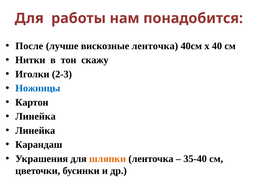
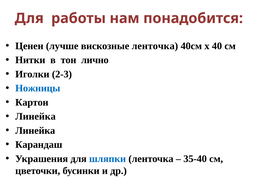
После: После -> Ценен (29, 46)
скажу: скажу -> лично (95, 60)
шляпки colour: orange -> blue (108, 158)
